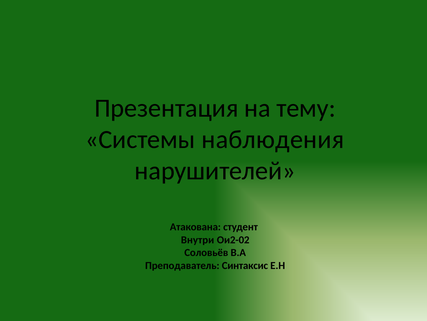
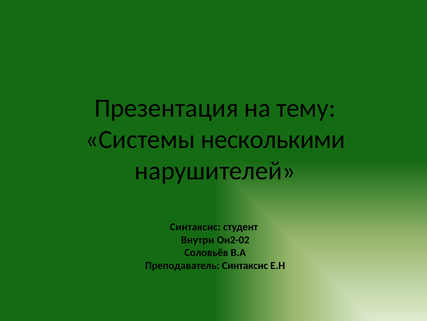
наблюдения: наблюдения -> несколькими (273, 139)
Атакована: Атакована -> Синтаксис (195, 227)
